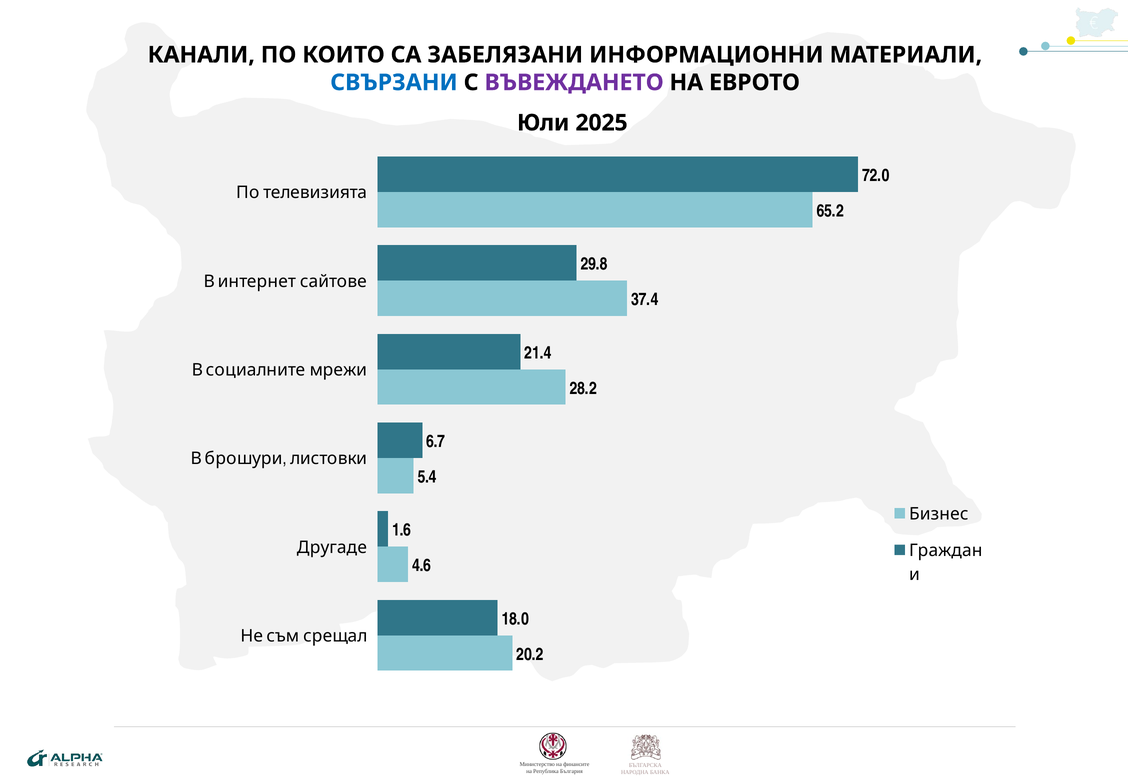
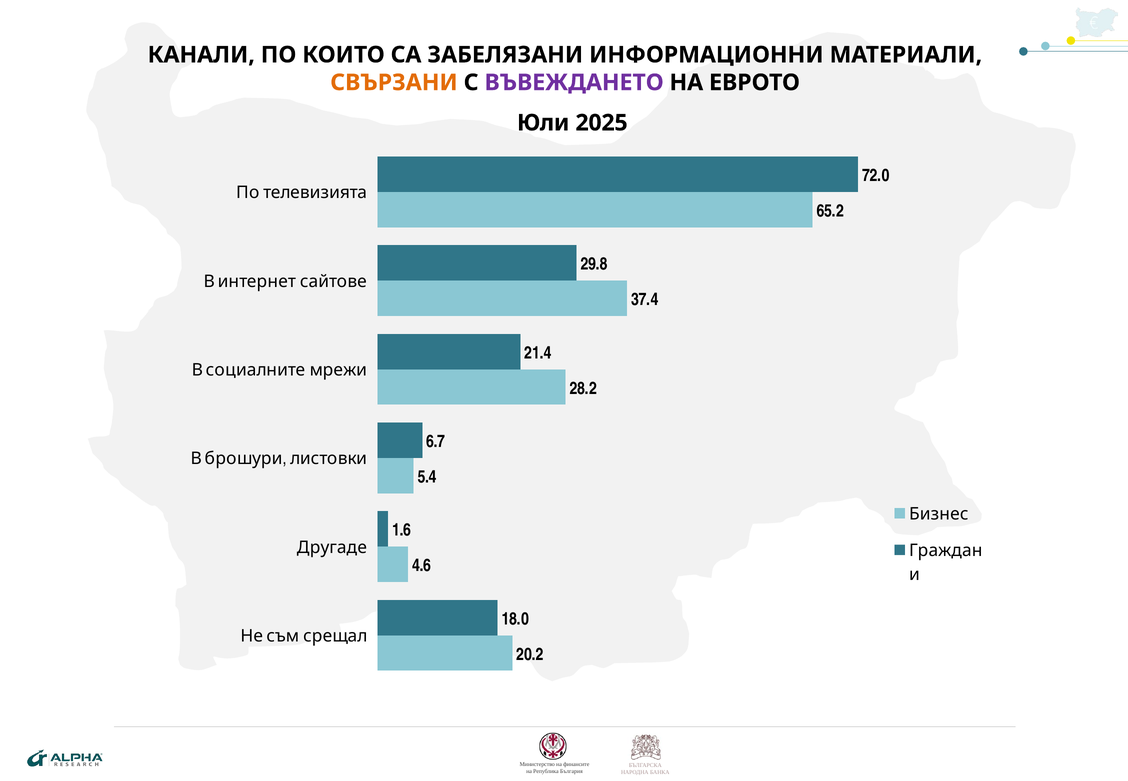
СВЪРЗАНИ colour: blue -> orange (394, 83)
